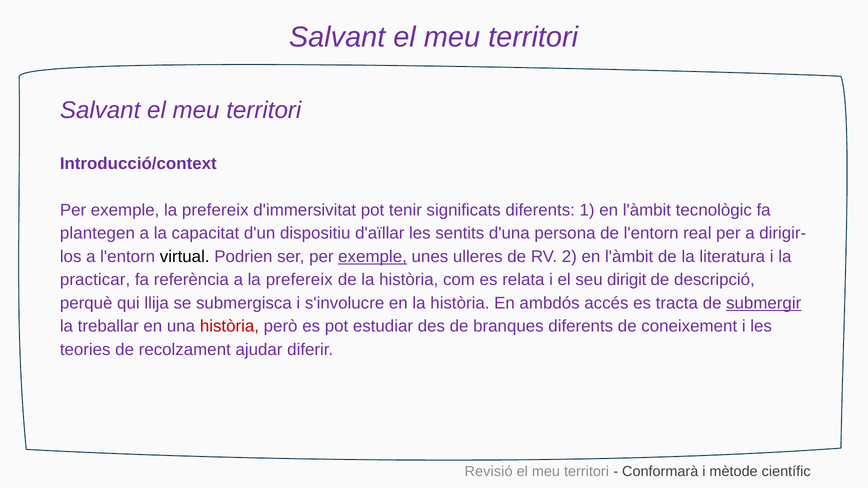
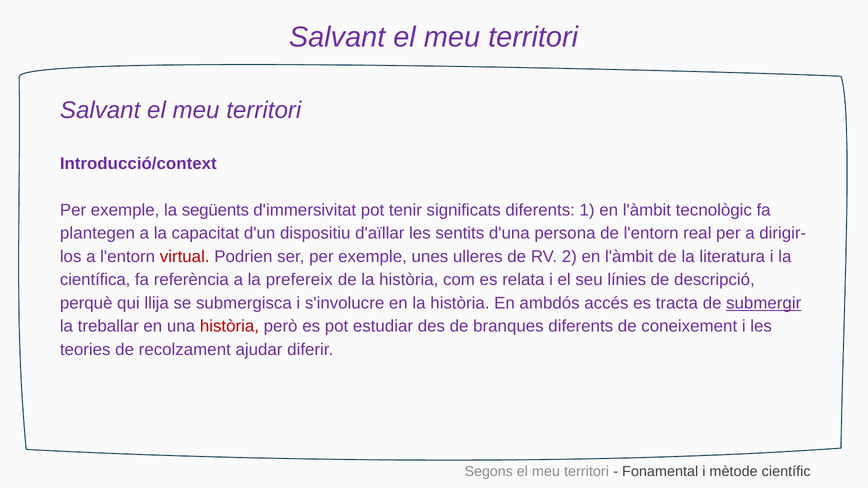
exemple la prefereix: prefereix -> següents (215, 210)
virtual colour: black -> red (185, 257)
exemple underline: present -> none (373, 257)
practicar: practicar -> científica (95, 280)
dirigit: dirigit -> línies (627, 280)
Revisió: Revisió -> Segons (489, 472)
Conformarà: Conformarà -> Fonamental (660, 472)
